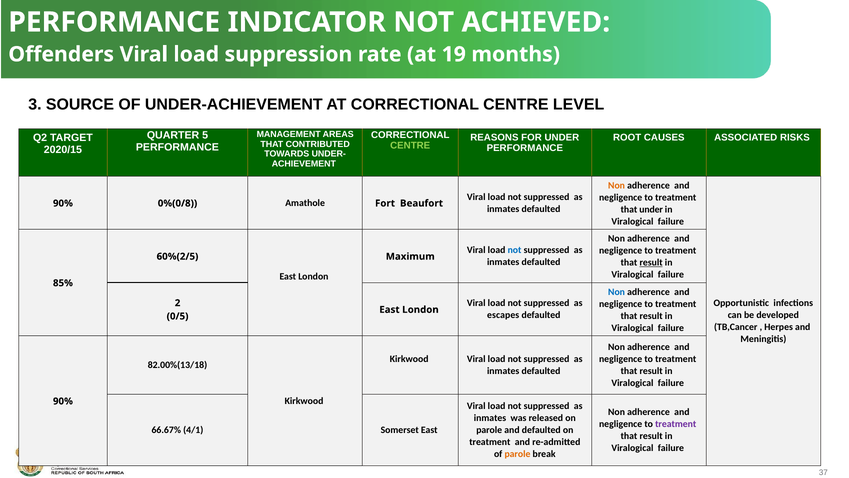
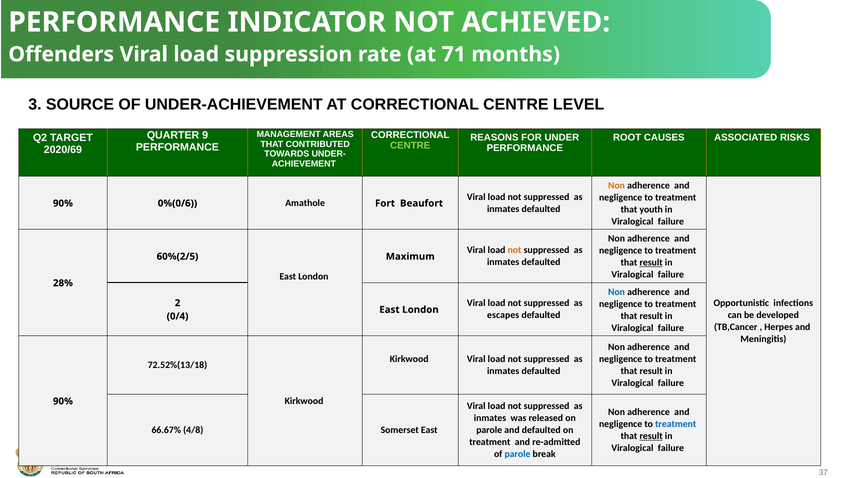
19: 19 -> 71 (454, 54)
5: 5 -> 9 (205, 135)
2020/15: 2020/15 -> 2020/69 (63, 150)
0%(0/8: 0%(0/8 -> 0%(0/6 (178, 203)
that under: under -> youth (651, 209)
not colour: blue -> orange (515, 250)
85%: 85% -> 28% (63, 283)
0/5: 0/5 -> 0/4 (178, 316)
82.00%(13/18: 82.00%(13/18 -> 72.52%(13/18 (177, 365)
treatment colour: purple -> blue (676, 424)
4/1: 4/1 -> 4/8 (193, 430)
result underline: none -> present (651, 436)
parole colour: orange -> blue (517, 454)
